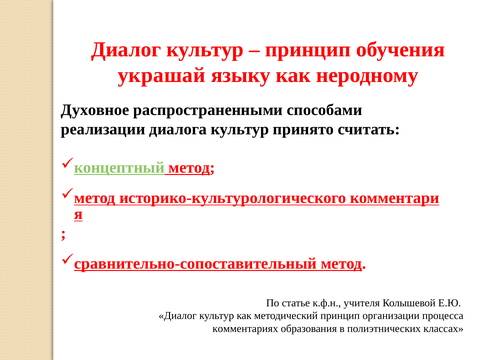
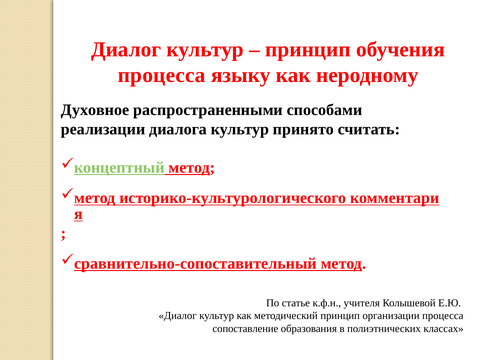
украшай: украшай -> процесса (162, 75)
комментариях: комментариях -> сопоставление (245, 329)
